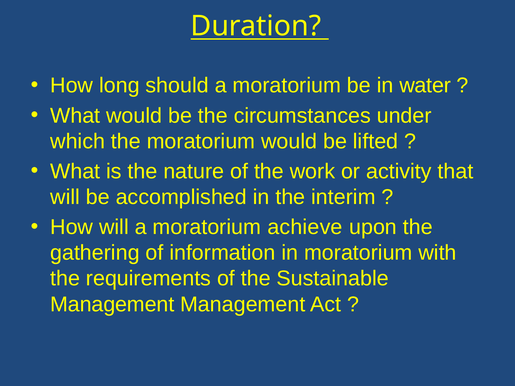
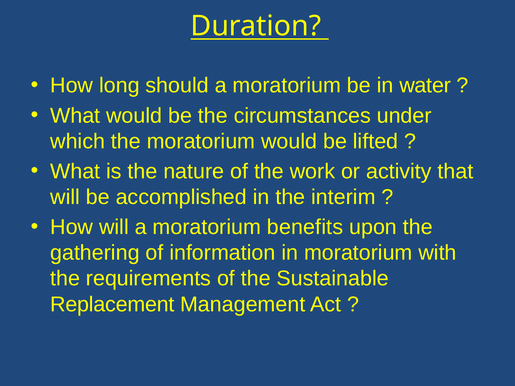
achieve: achieve -> benefits (305, 227)
Management: Management -> Replacement (112, 305)
